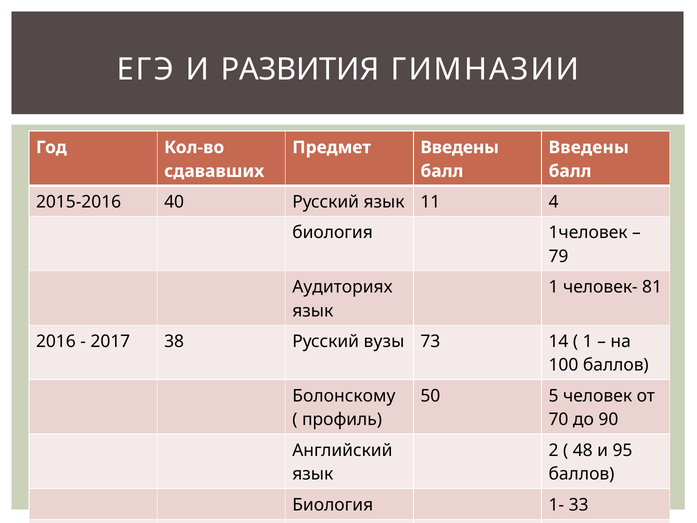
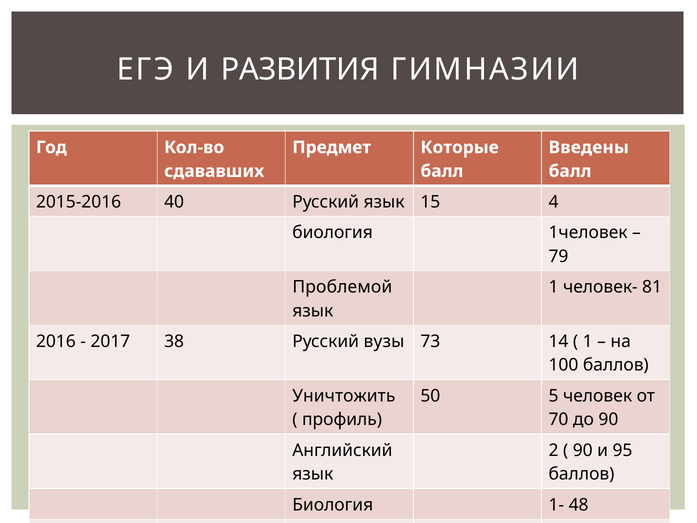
Предмет Введены: Введены -> Которые (460, 147)
11: 11 -> 15 (430, 202)
Аудиториях: Аудиториях -> Проблемой (342, 287)
Болонскому: Болонскому -> Уничтожить (344, 396)
48: 48 -> 90 (583, 450)
33: 33 -> 48 (579, 505)
